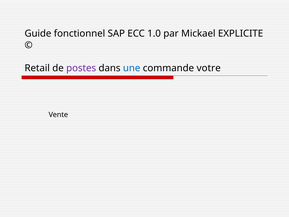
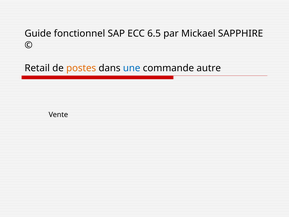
1.0: 1.0 -> 6.5 (154, 33)
EXPLICITE: EXPLICITE -> SAPPHIRE (241, 33)
postes colour: purple -> orange (81, 68)
votre: votre -> autre (209, 68)
